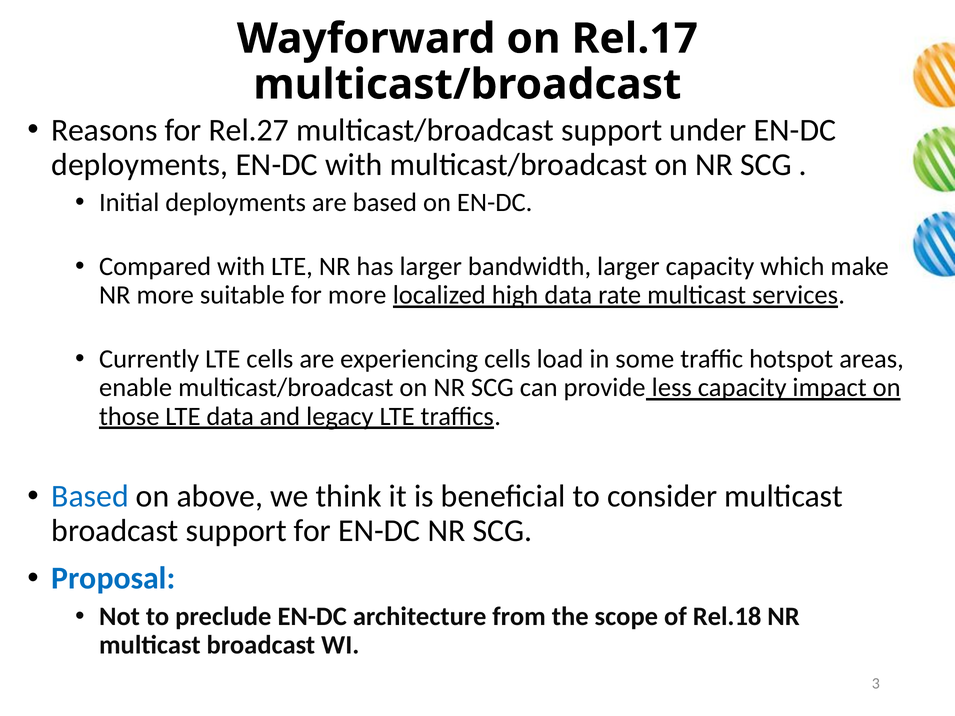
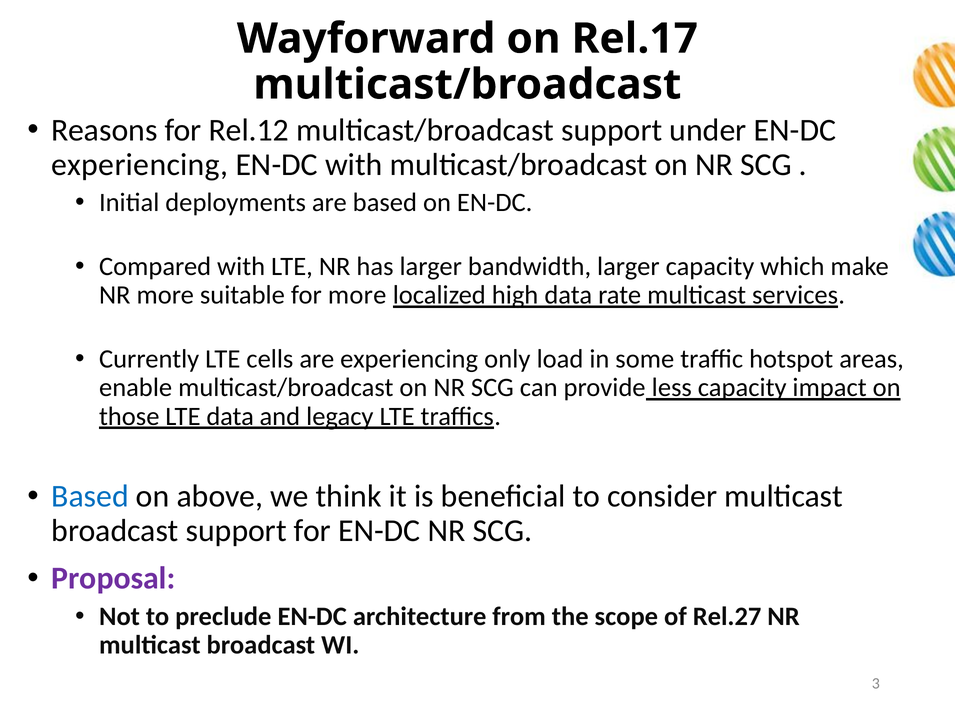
Rel.27: Rel.27 -> Rel.12 (249, 130)
deployments: deployments -> experiencing (140, 165)
experiencing cells: cells -> only (507, 359)
Proposal colour: blue -> purple (113, 579)
Rel.18: Rel.18 -> Rel.27 (727, 617)
